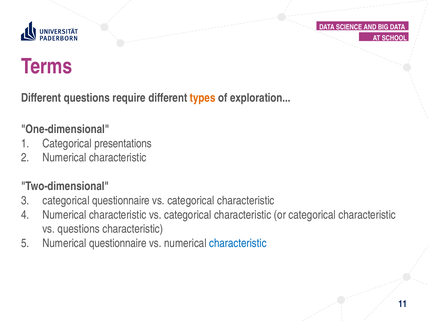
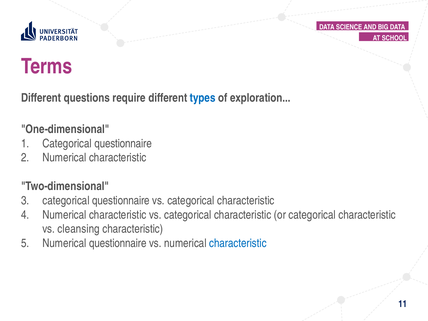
types colour: orange -> blue (203, 98)
presentations: presentations -> questionnaire (123, 143)
vs questions: questions -> cleansing (79, 229)
